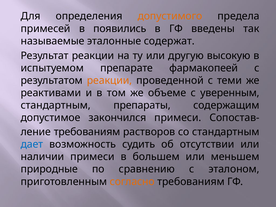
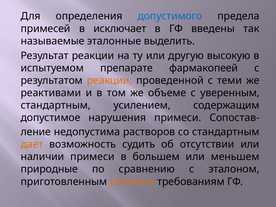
допустимого colour: orange -> blue (170, 16)
появились: появились -> исключает (120, 29)
содержат: содержат -> выделить (169, 41)
препараты: препараты -> усилением (142, 105)
закончился: закончился -> нарушения (117, 118)
требованиям: требованиям -> недопустима (87, 132)
дает colour: blue -> orange (32, 144)
